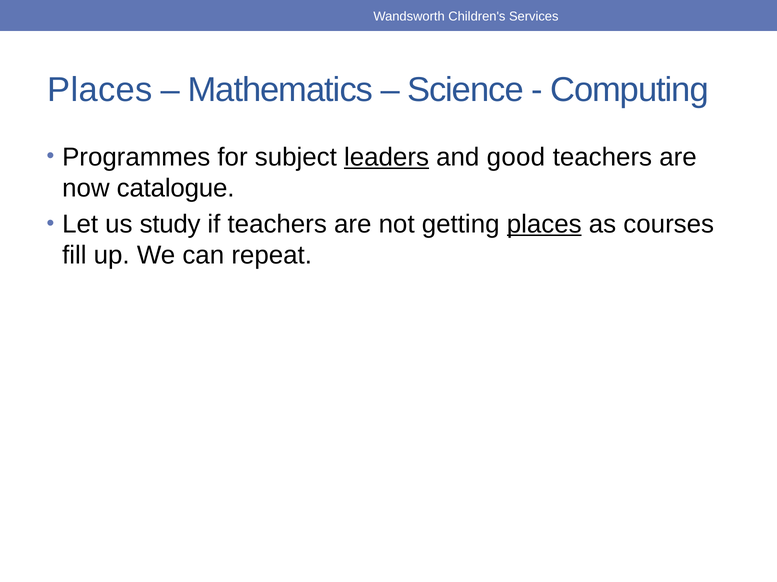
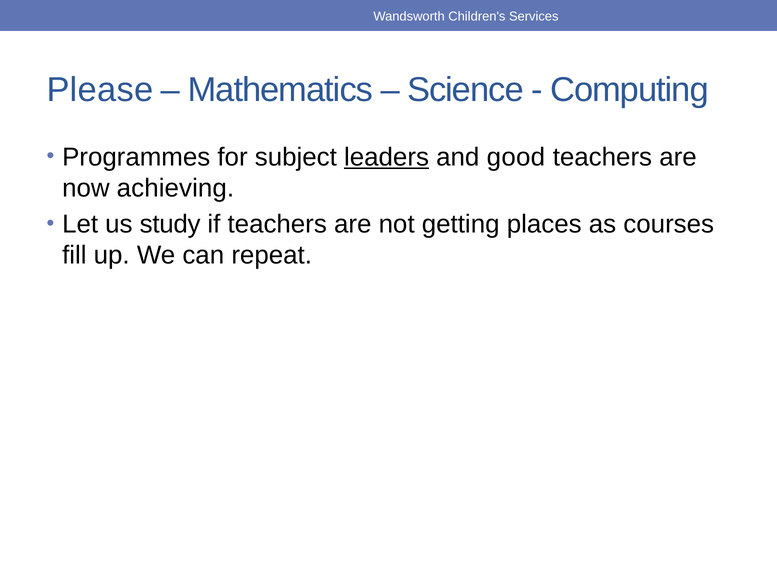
Places: Places -> Please (100, 90)
catalogue: catalogue -> achieving (175, 188)
places underline: present -> none (544, 225)
